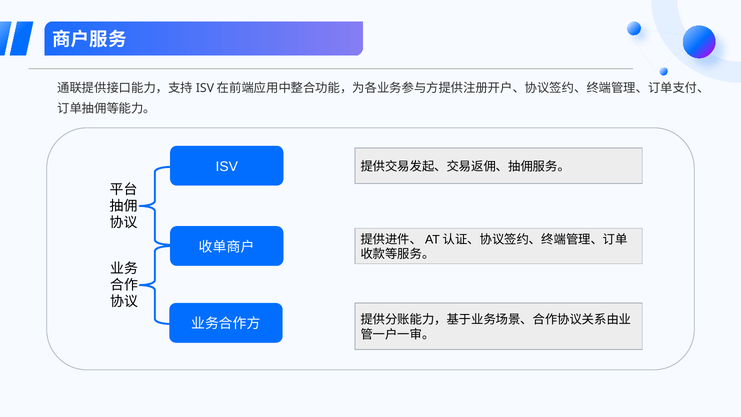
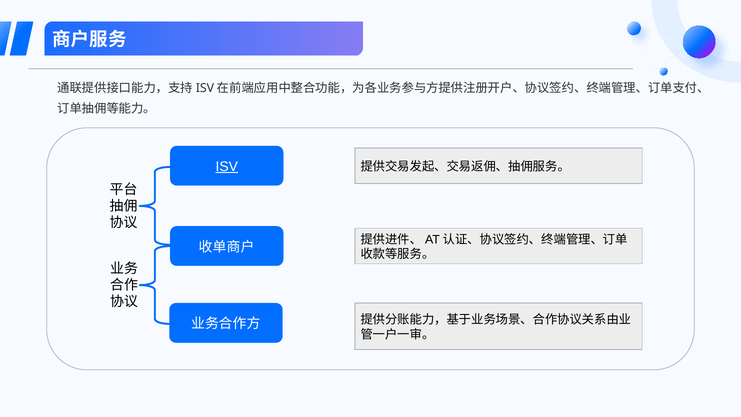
ISV underline: none -> present (227, 167)
